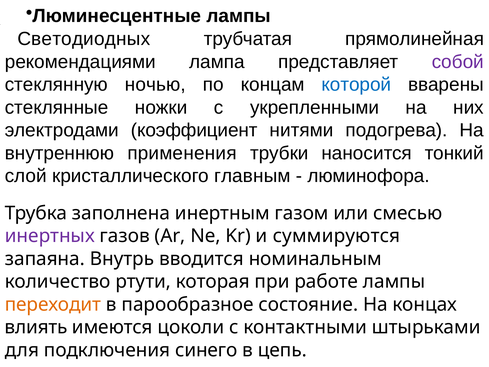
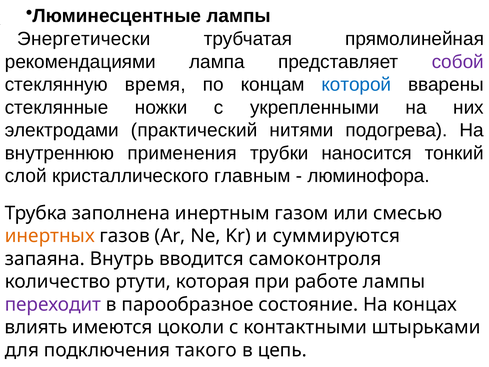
Светодиодных: Светодиодных -> Энергетически (84, 39)
ночью: ночью -> время (155, 85)
коэффициент: коэффициент -> практический (194, 130)
инертных colour: purple -> orange (50, 236)
номинальным: номинальным -> самоконтроля (315, 259)
переходит colour: orange -> purple (53, 304)
синего: синего -> такого (206, 350)
